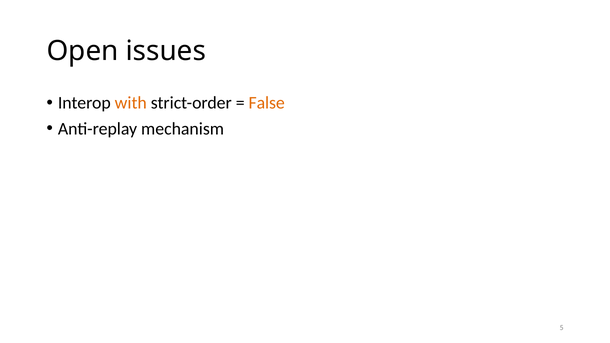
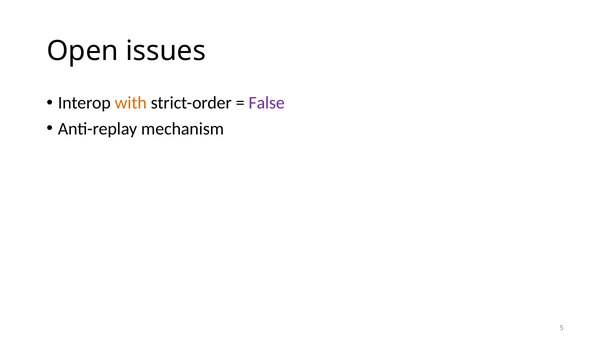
False colour: orange -> purple (267, 103)
